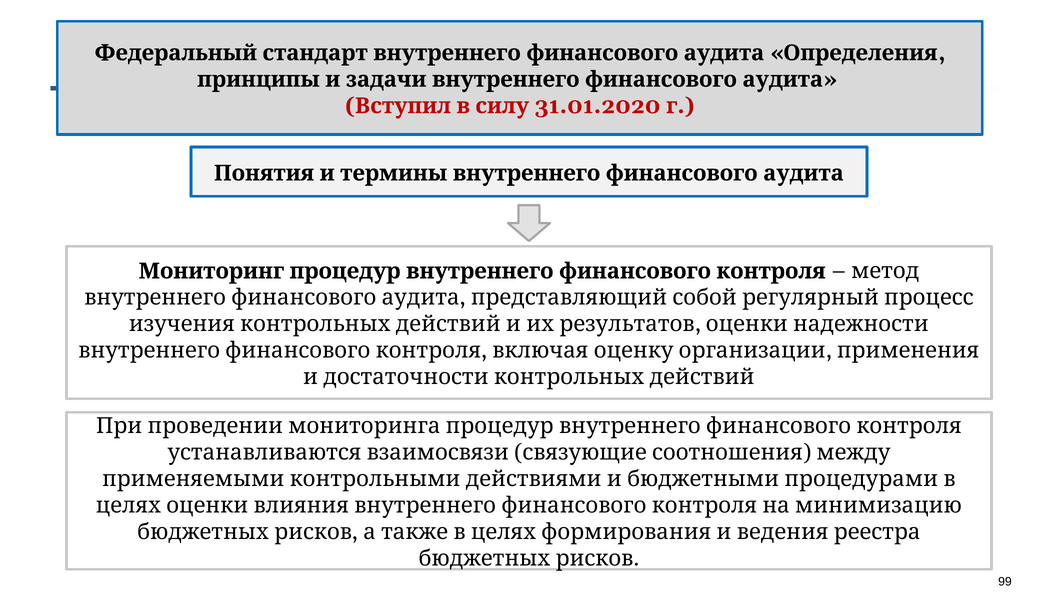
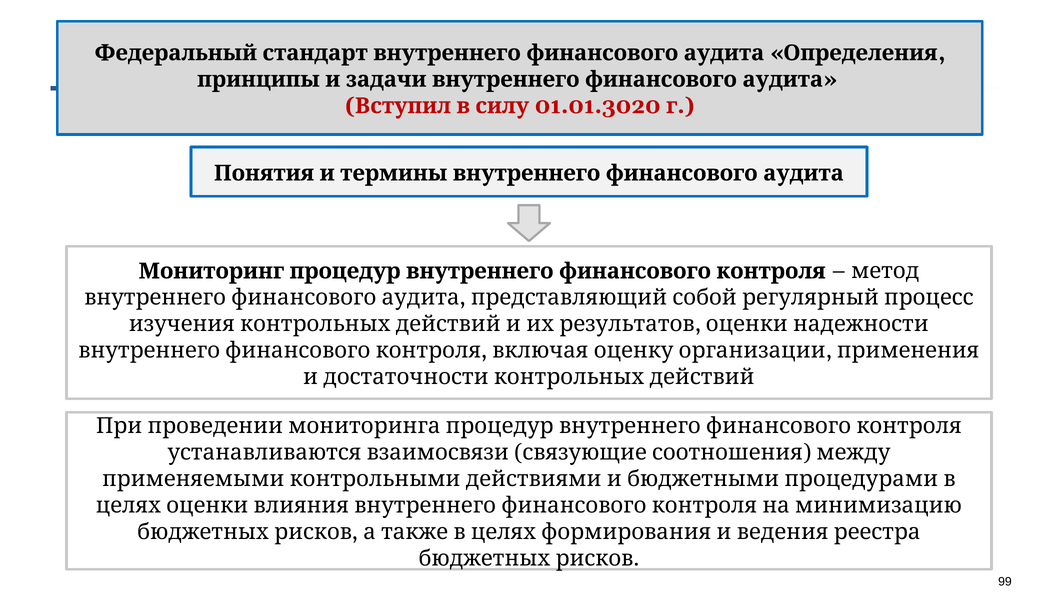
31.01.2020: 31.01.2020 -> 01.01.3020 (598, 106)
